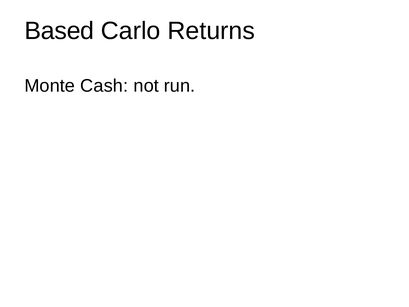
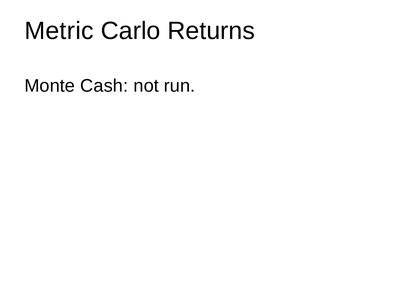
Based: Based -> Metric (59, 31)
